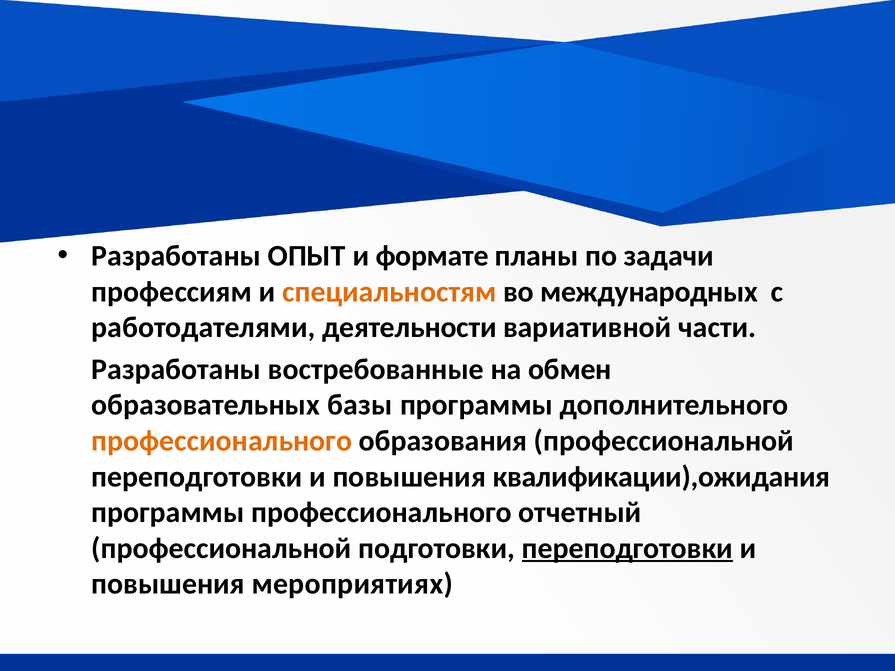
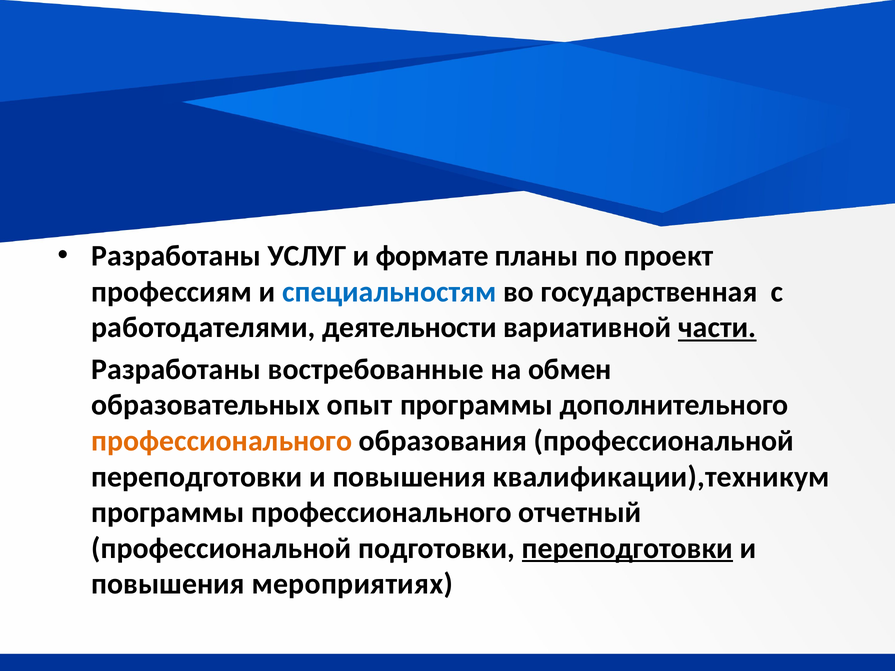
ОПЫТ: ОПЫТ -> УСЛУГ (307, 256)
задачи: задачи -> проект (669, 256)
специальностям colour: orange -> blue (389, 292)
международных: международных -> государственная (649, 292)
части underline: none -> present (717, 328)
базы: базы -> опыт (360, 405)
квалификации),ожидания: квалификации),ожидания -> квалификации),техникум (661, 477)
